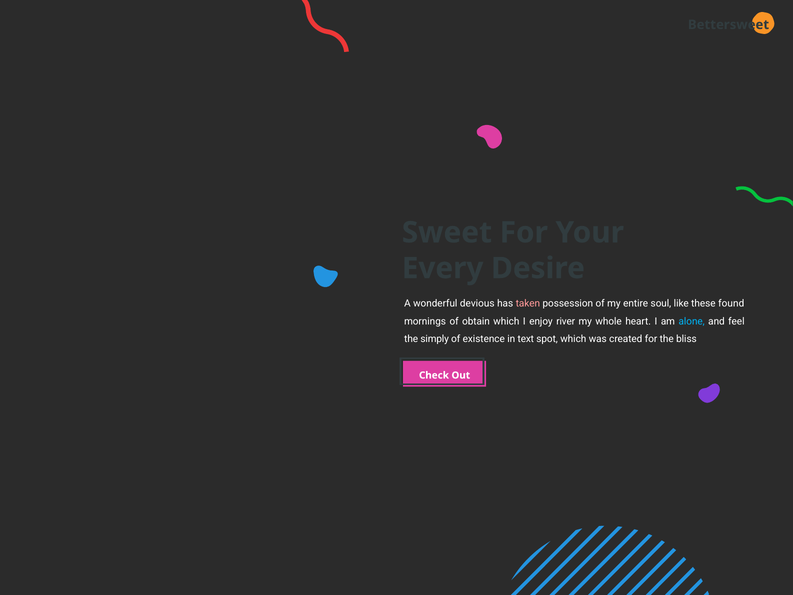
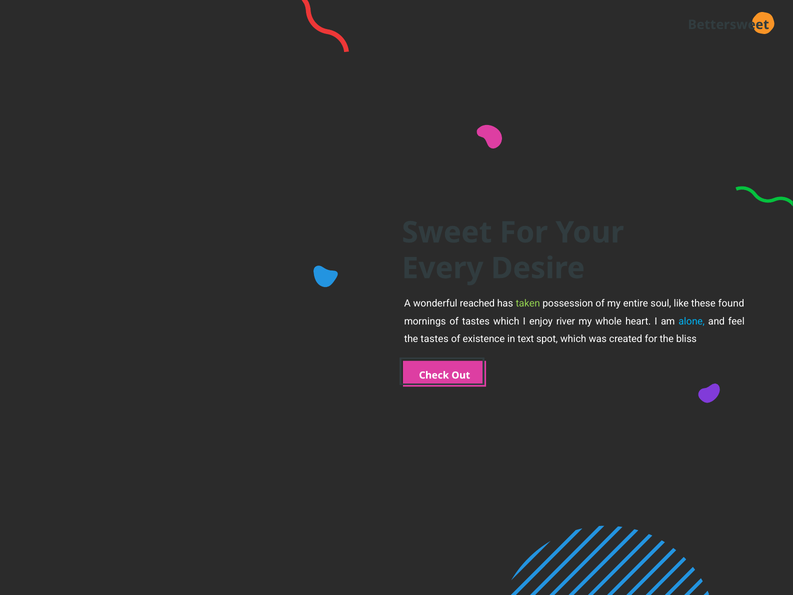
devious: devious -> reached (477, 303)
taken colour: pink -> light green (528, 303)
of obtain: obtain -> tastes (476, 321)
the simply: simply -> tastes (435, 339)
